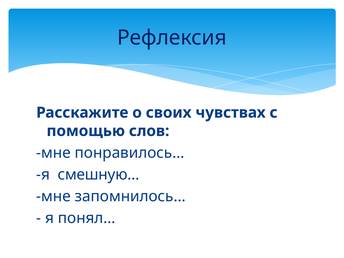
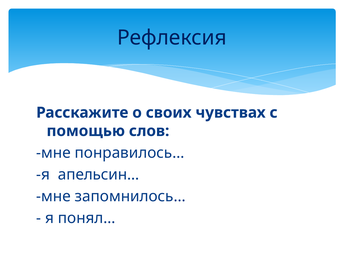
смешную…: смешную… -> апельсин… (99, 175)
